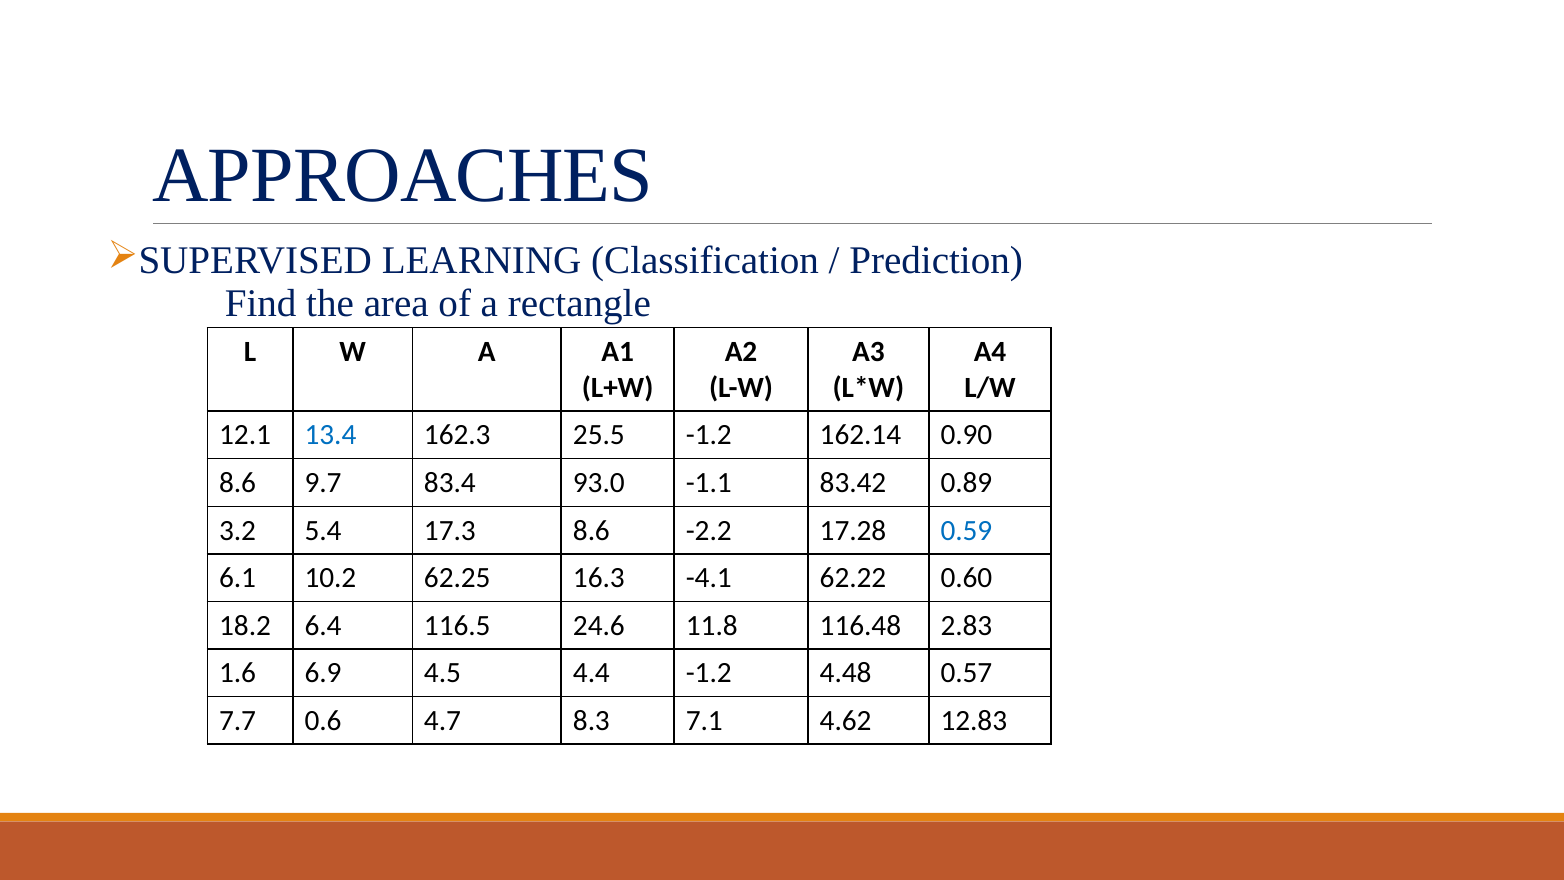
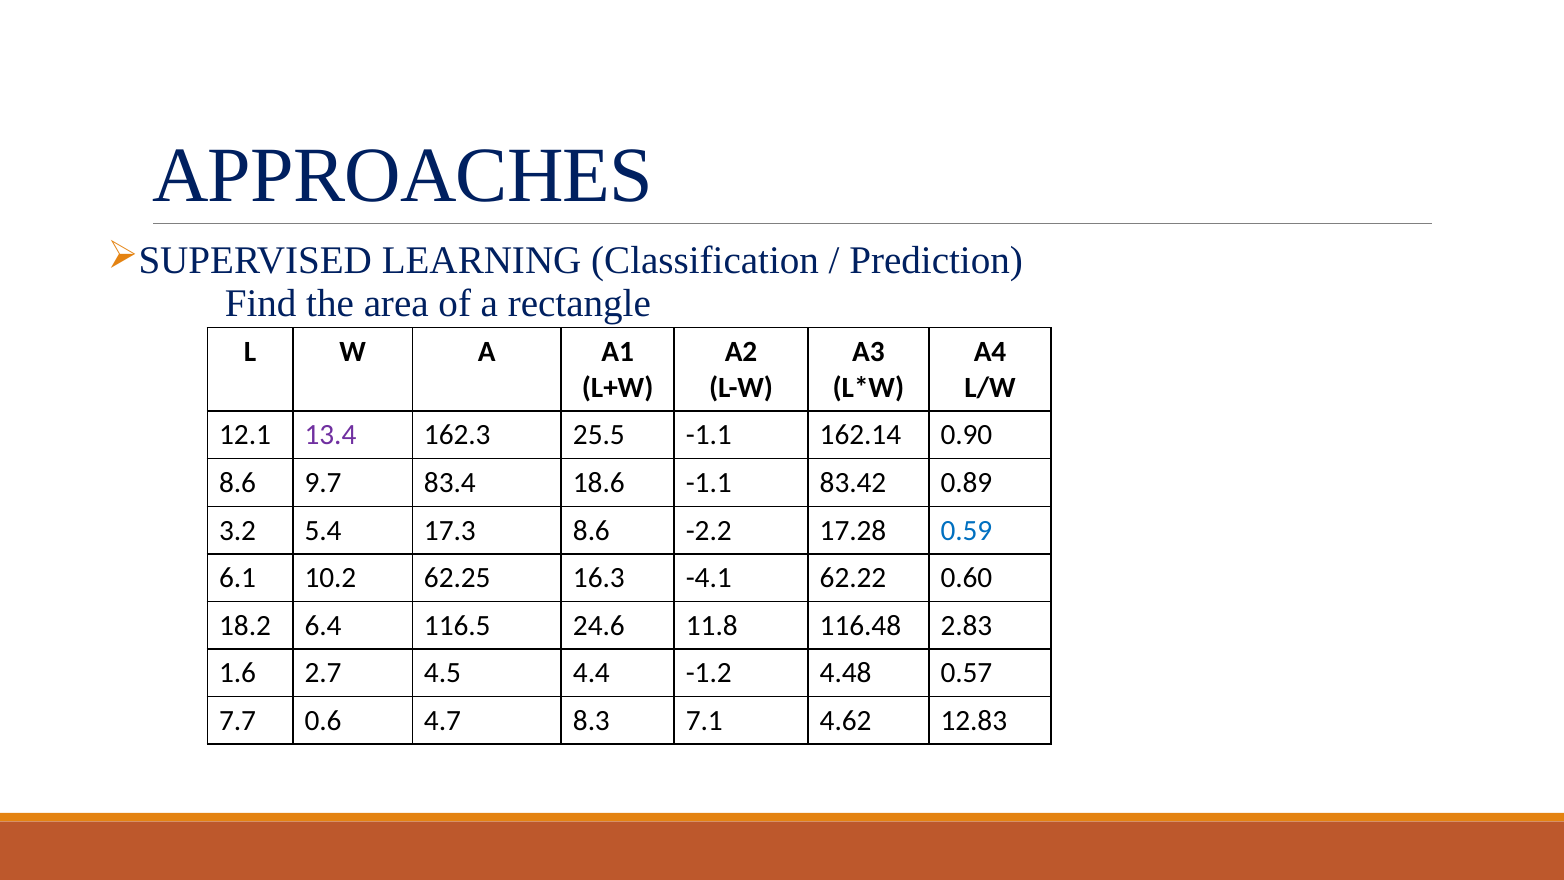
13.4 colour: blue -> purple (330, 435)
25.5 -1.2: -1.2 -> -1.1 (709, 435)
93.0: 93.0 -> 18.6 (599, 483)
6.9: 6.9 -> 2.7 (323, 673)
